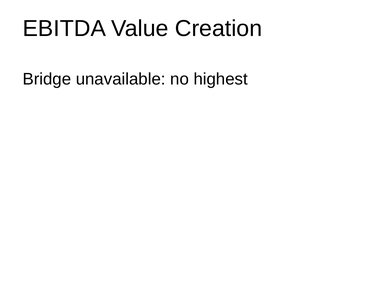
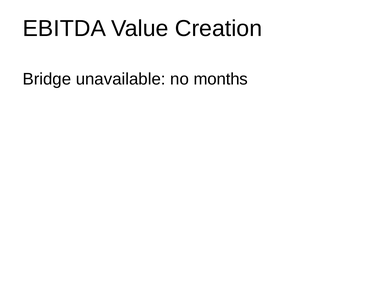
highest: highest -> months (221, 79)
